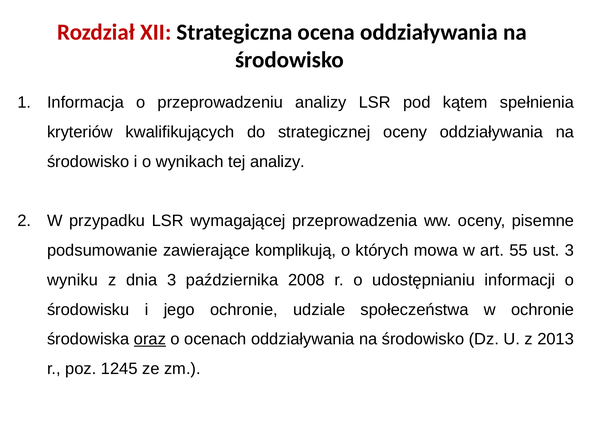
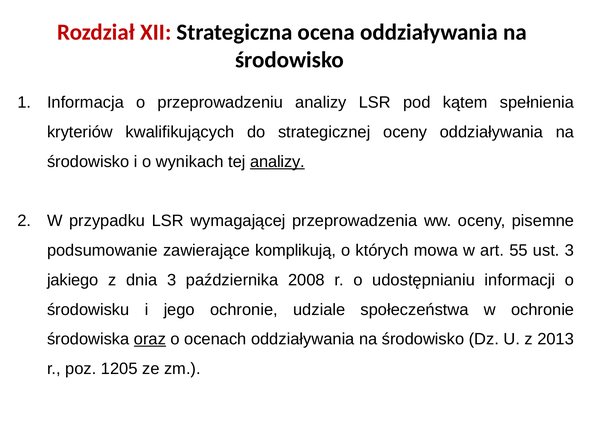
analizy underline: none -> present (277, 162)
wyniku: wyniku -> jakiego (73, 280)
1245: 1245 -> 1205 (119, 369)
